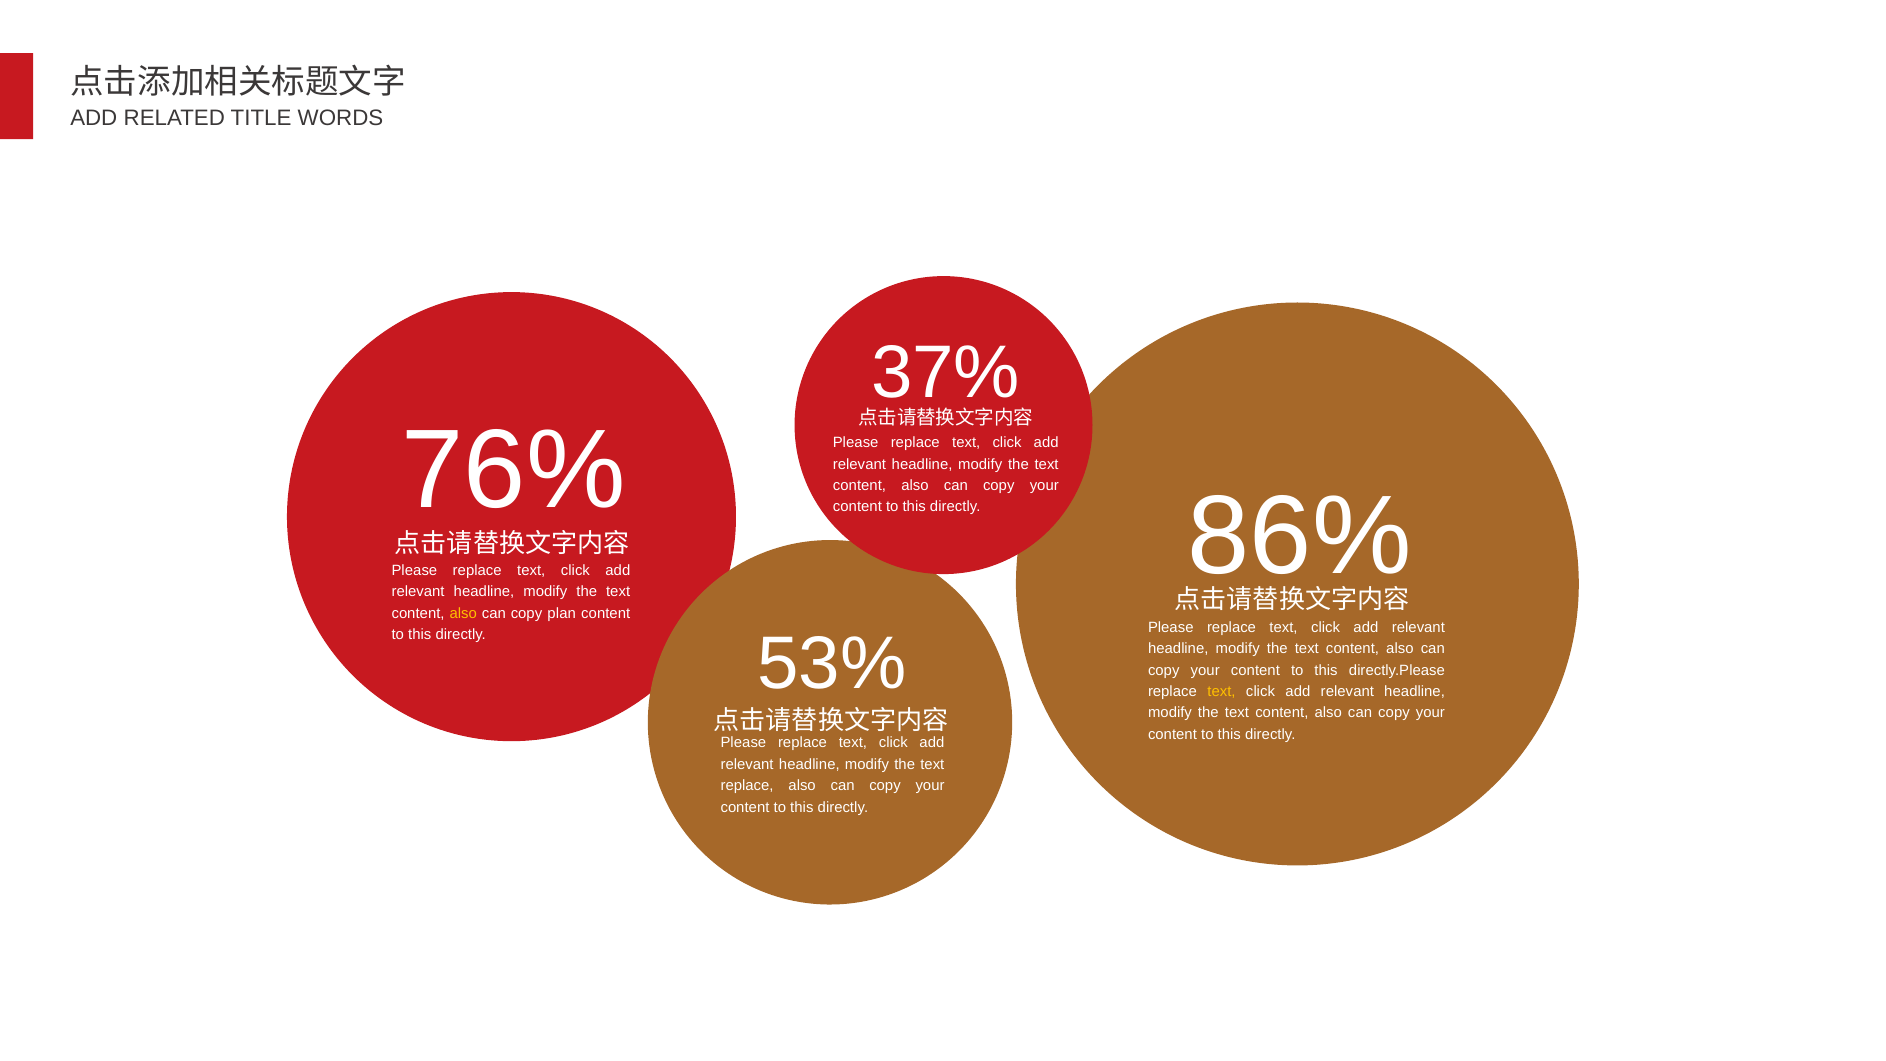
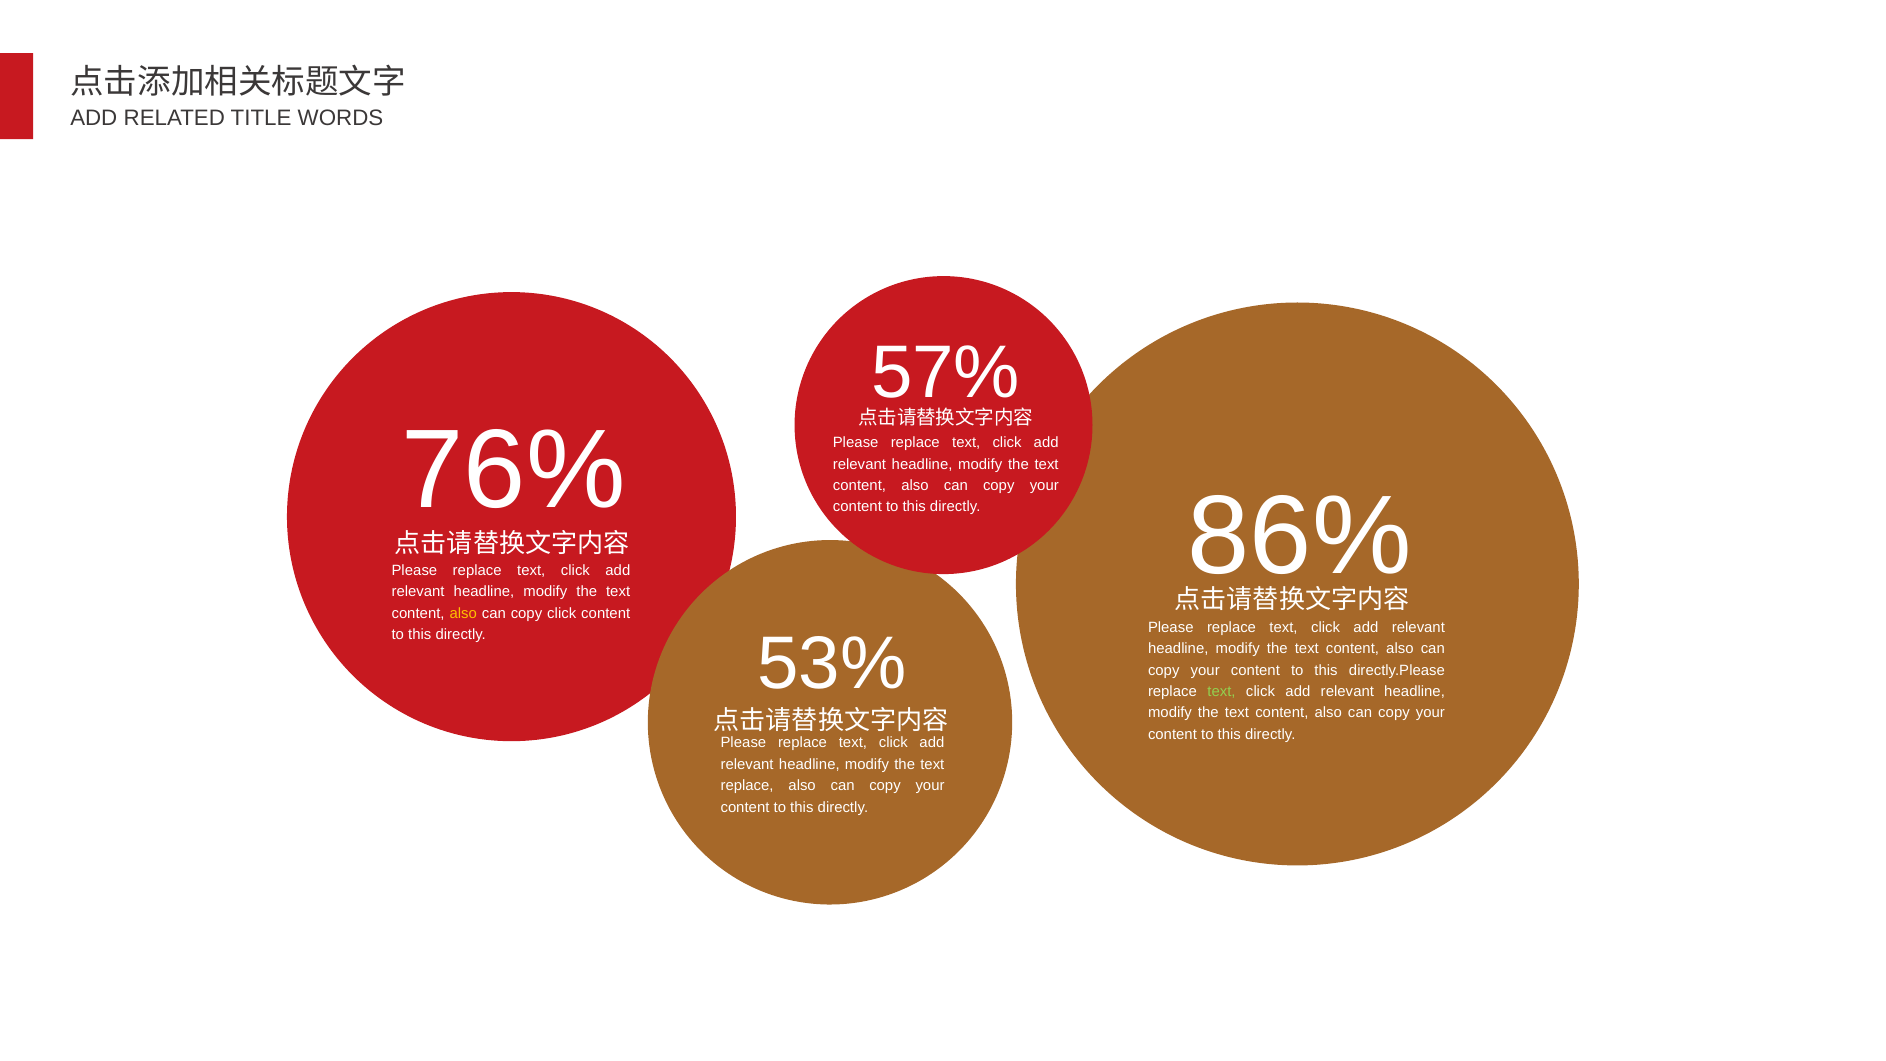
37%: 37% -> 57% (945, 373)
copy plan: plan -> click (562, 613)
text colour: yellow -> light green (1222, 691)
